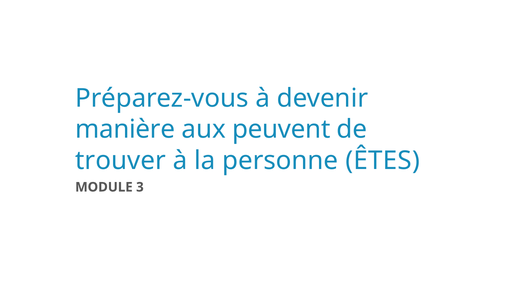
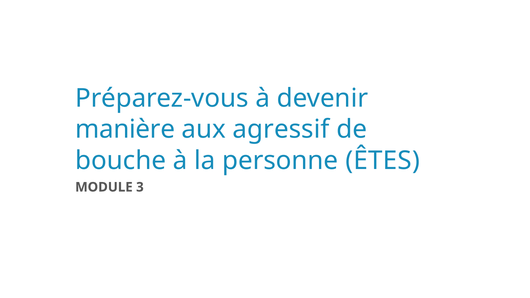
peuvent: peuvent -> agressif (281, 129)
trouver: trouver -> bouche (121, 161)
